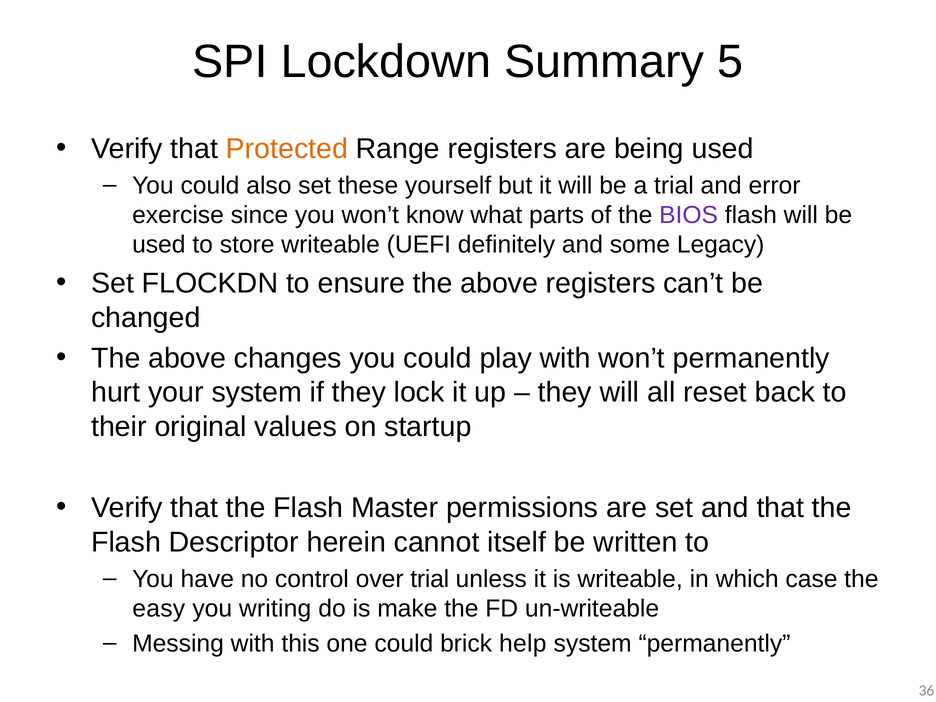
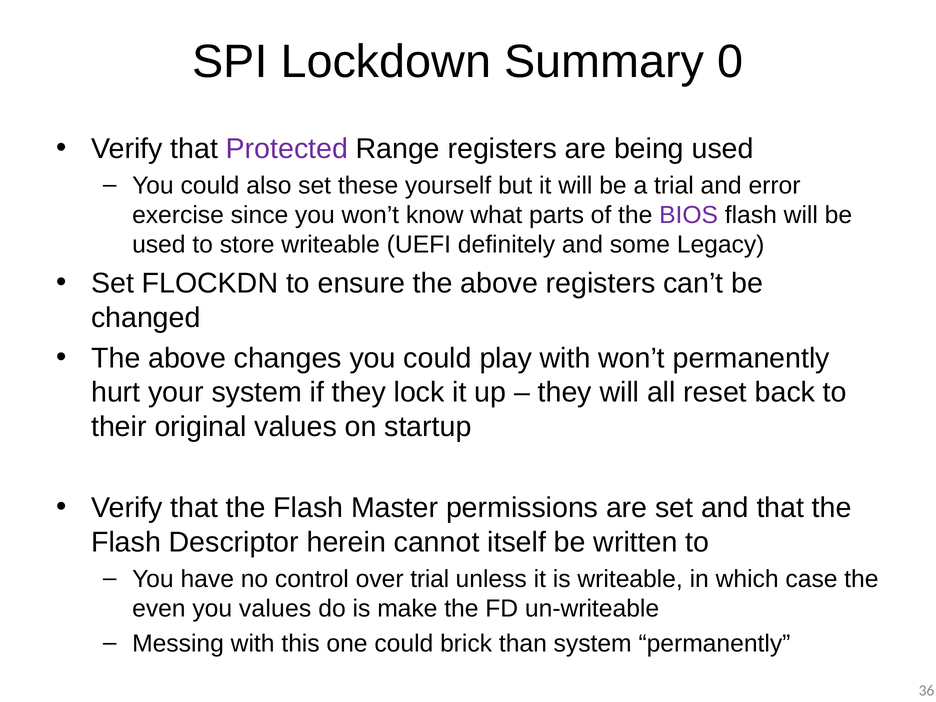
5: 5 -> 0 (730, 62)
Protected colour: orange -> purple (287, 149)
easy: easy -> even (159, 609)
you writing: writing -> values (275, 609)
help: help -> than (523, 643)
